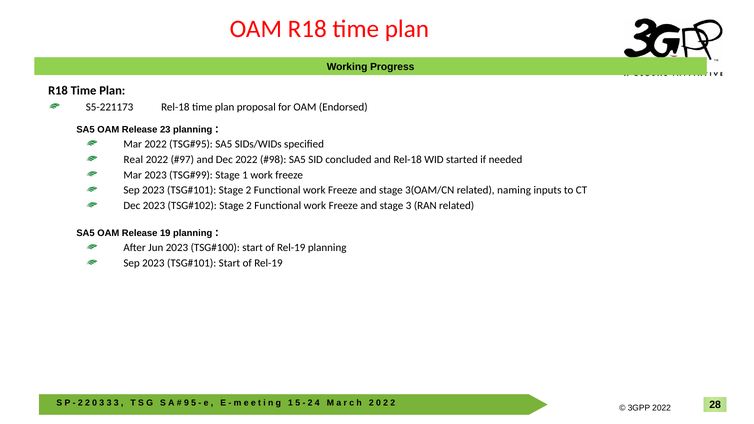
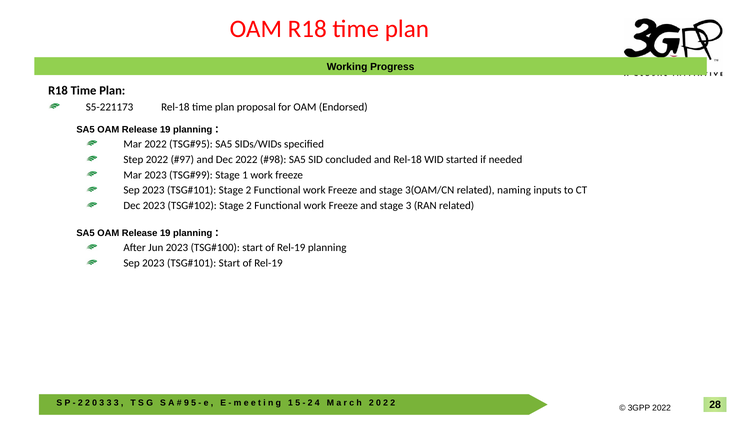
23: 23 -> 19 (165, 130)
Real: Real -> Step (133, 160)
